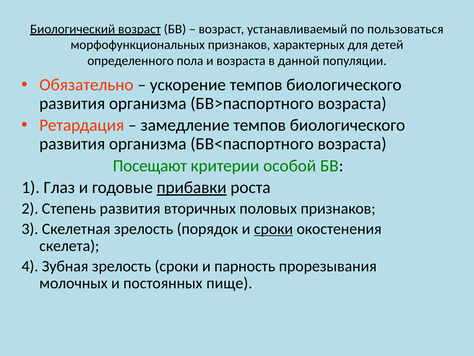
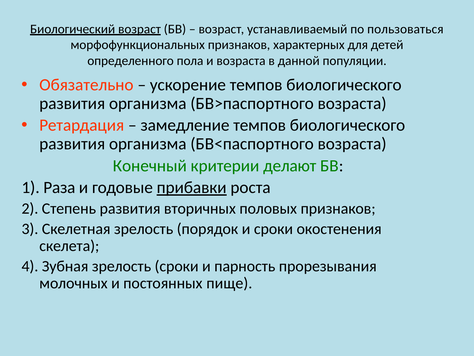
Посещают: Посещают -> Конечный (150, 165)
особой: особой -> делают (290, 165)
Глаз: Глаз -> Раза (59, 187)
сроки underline: present -> none (273, 229)
